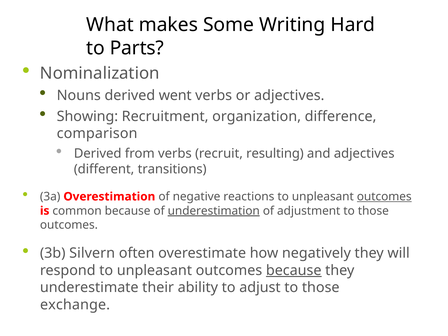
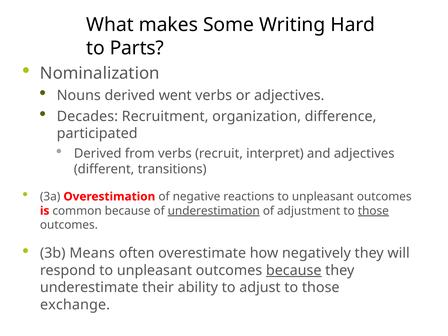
Showing: Showing -> Decades (87, 116)
comparison: comparison -> participated (97, 134)
resulting: resulting -> interpret (275, 154)
outcomes underline: present -> none (384, 197)
those underline: none -> present (373, 211)
Silvern: Silvern -> Means (92, 253)
